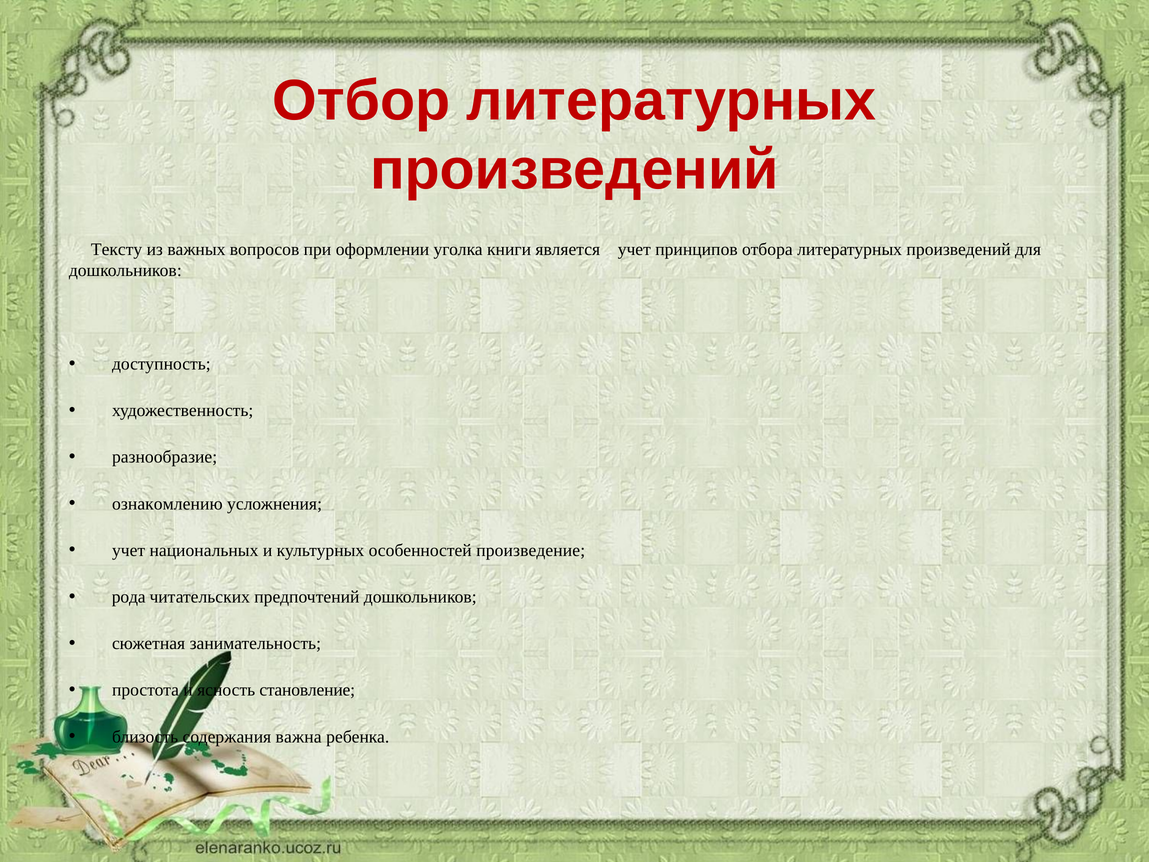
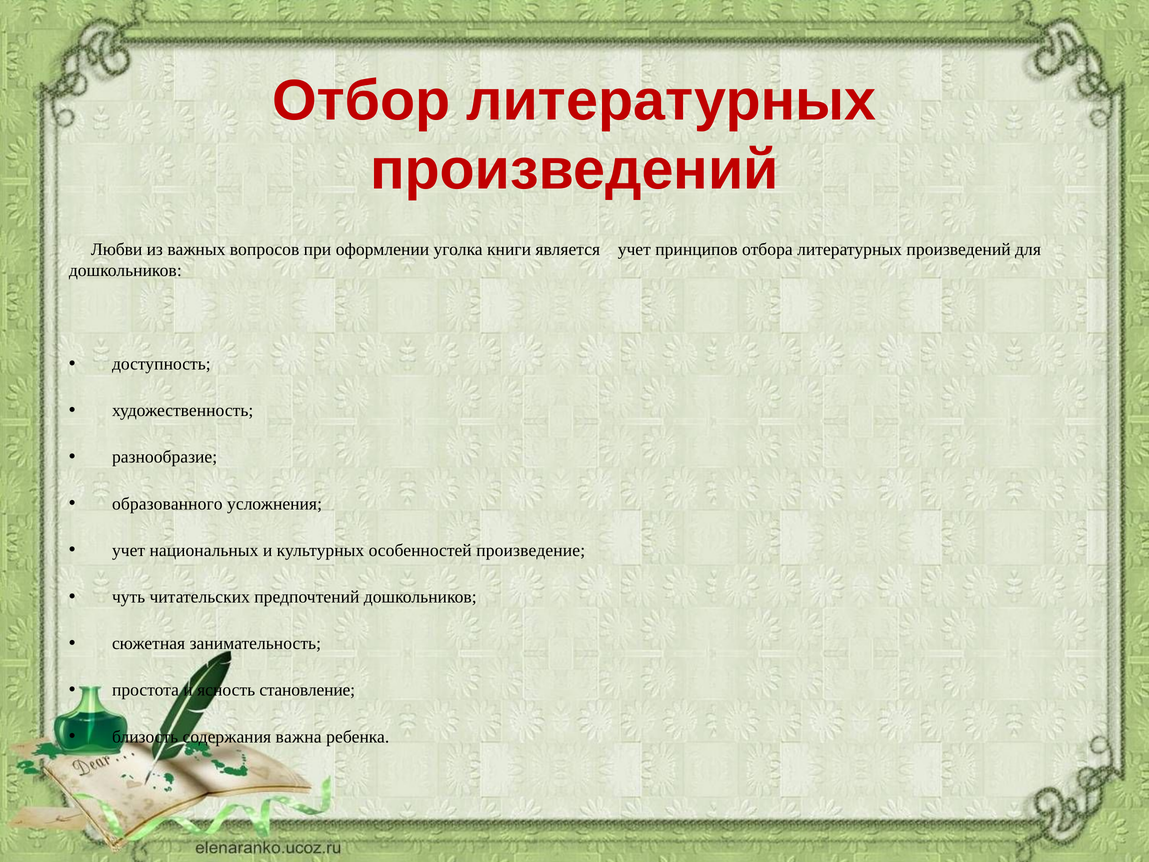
Тексту: Тексту -> Любви (117, 250)
ознакомлению: ознакомлению -> образованного (167, 504)
рода: рода -> чуть (129, 597)
